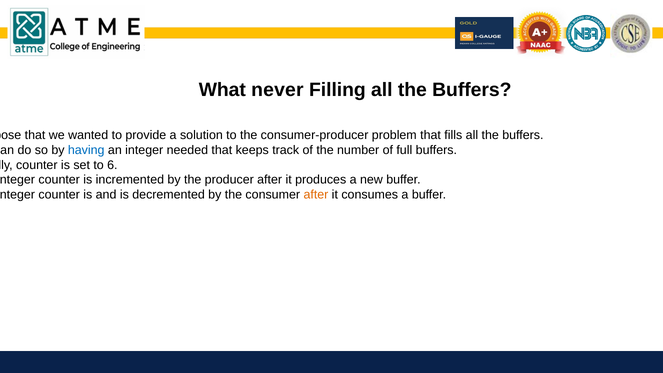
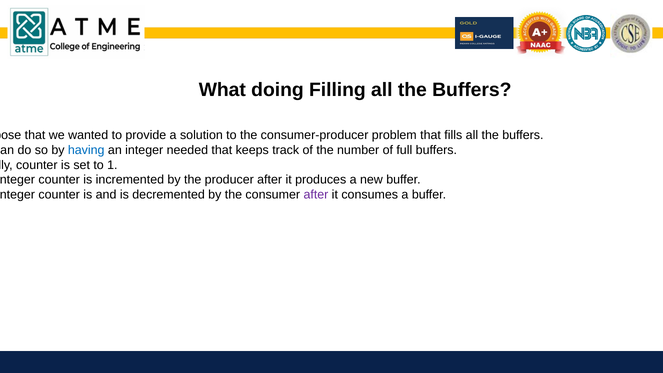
never: never -> doing (277, 90)
6: 6 -> 1 (112, 165)
after colour: orange -> purple (316, 195)
